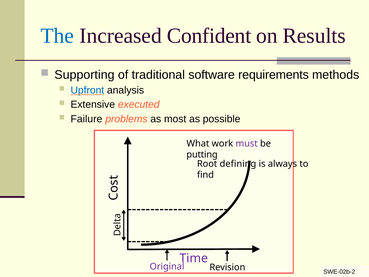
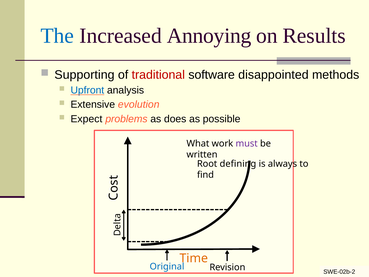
Confident: Confident -> Annoying (209, 36)
traditional colour: black -> red (158, 75)
requirements: requirements -> disappointed (273, 75)
executed: executed -> evolution (139, 104)
Failure: Failure -> Expect (86, 119)
most: most -> does (175, 119)
putting: putting -> written (202, 155)
Time colour: purple -> orange (194, 258)
Original colour: purple -> blue (167, 266)
